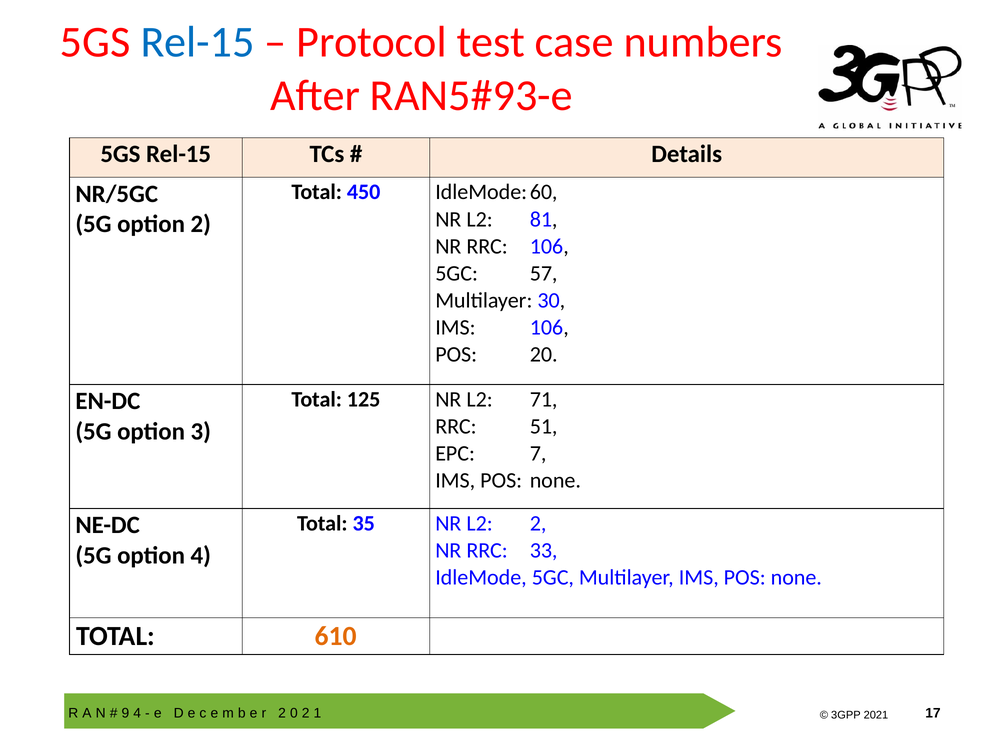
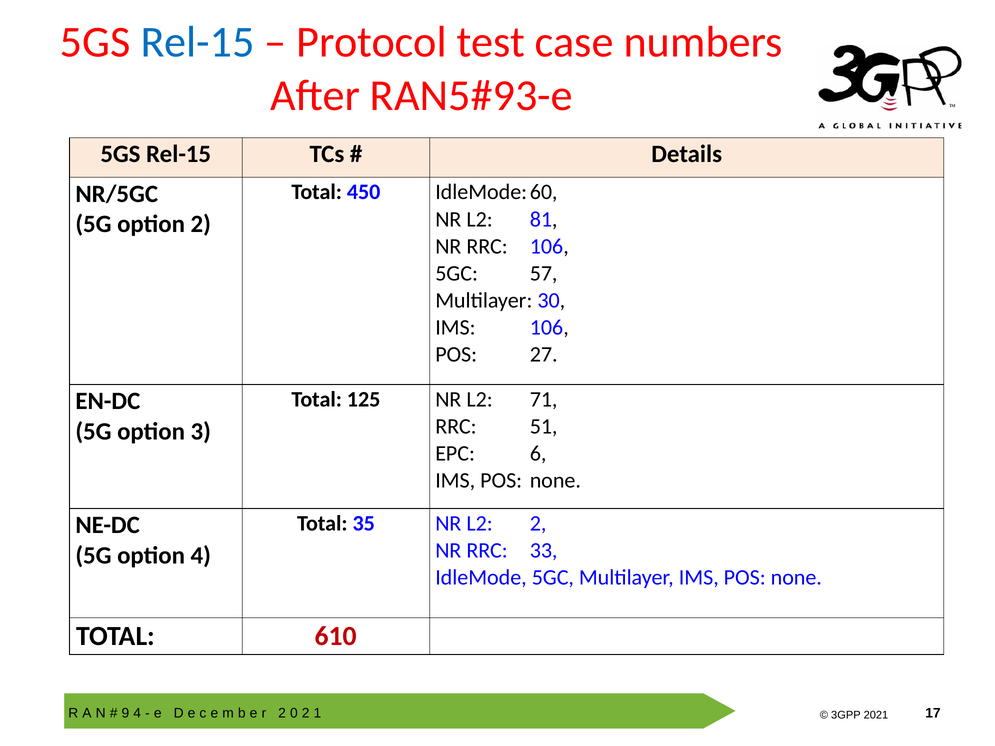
20: 20 -> 27 (544, 354)
7: 7 -> 6 (538, 454)
610 colour: orange -> red (336, 636)
